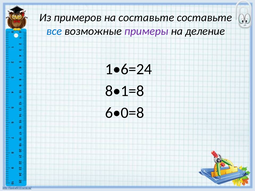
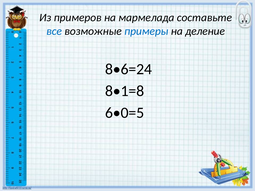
на составьте: составьте -> мармелада (146, 18)
примеры colour: purple -> blue (146, 31)
1•6=24: 1•6=24 -> 8•6=24 (129, 69)
6•0=8: 6•0=8 -> 6•0=5 (125, 113)
